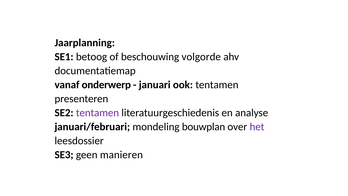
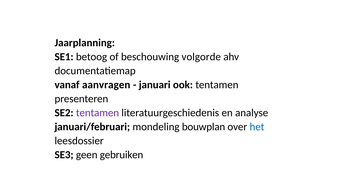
onderwerp: onderwerp -> aanvragen (106, 85)
het colour: purple -> blue (257, 127)
manieren: manieren -> gebruiken (122, 154)
